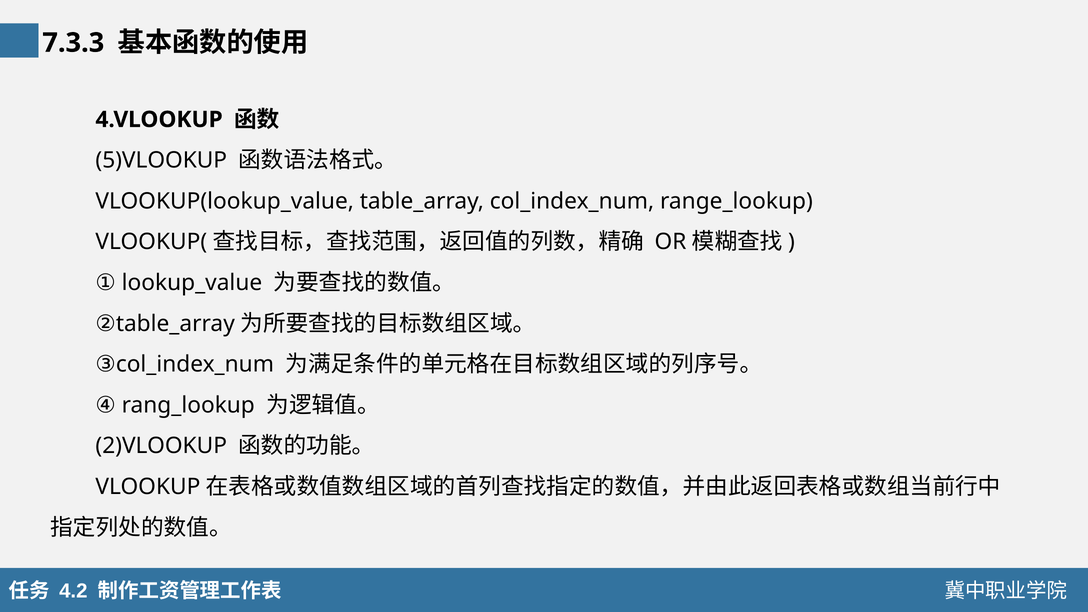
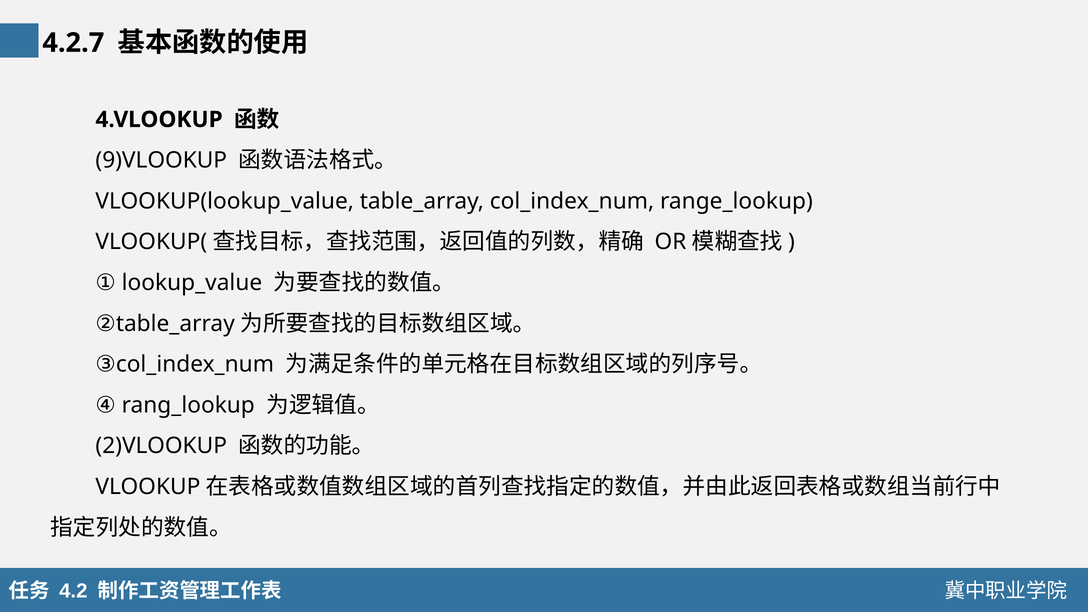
7.3.3: 7.3.3 -> 4.2.7 (73, 43)
5)VLOOKUP: 5)VLOOKUP -> 9)VLOOKUP (161, 160)
